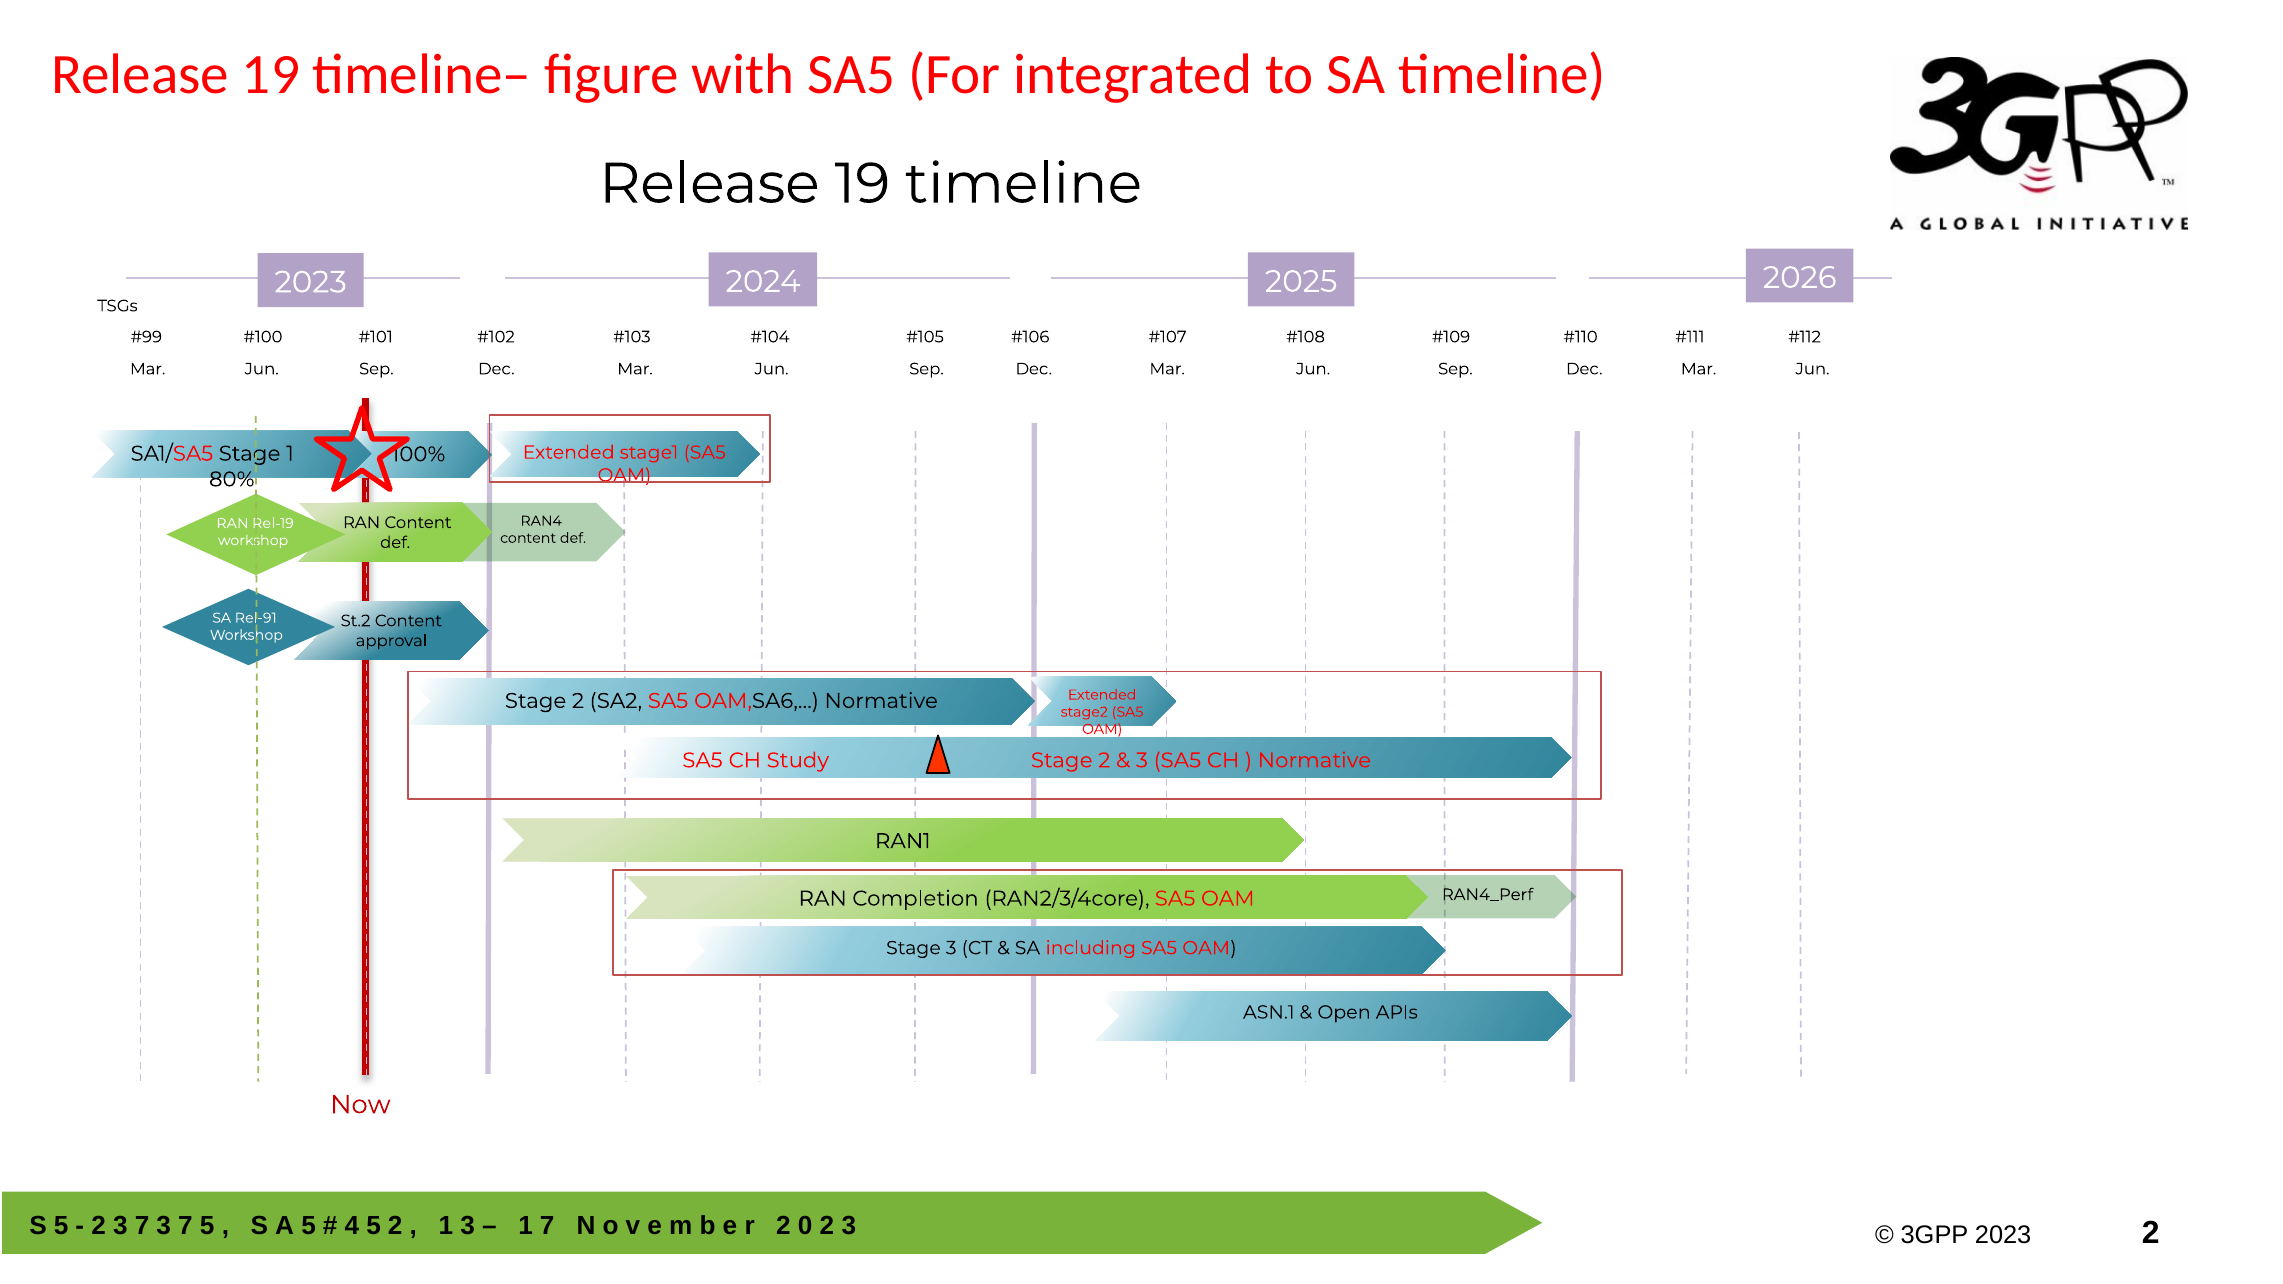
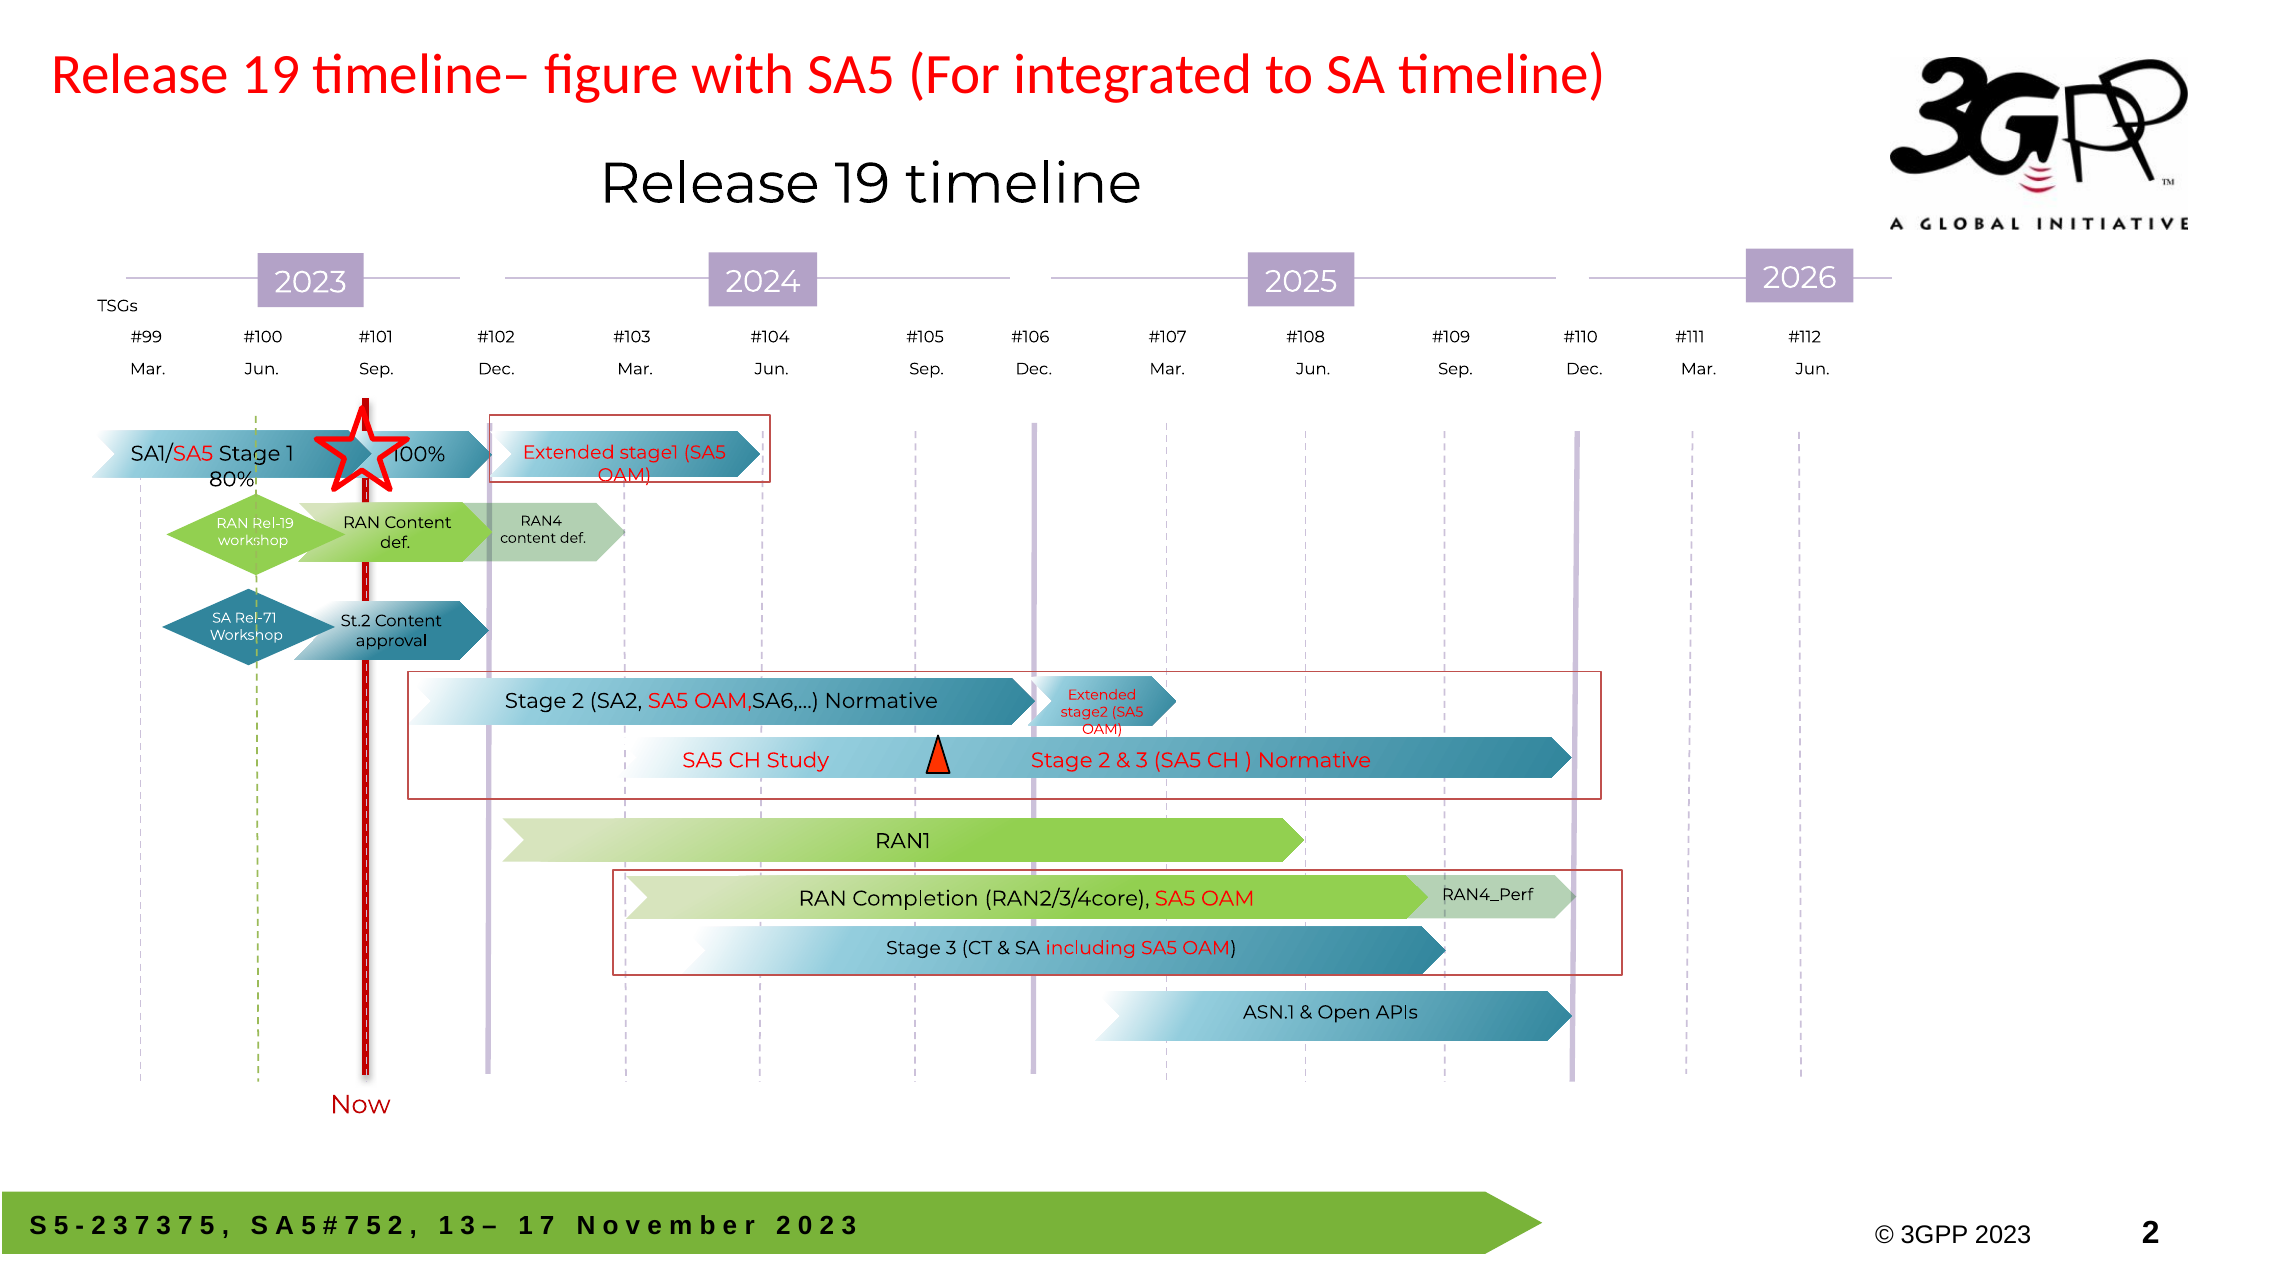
Rel-91: Rel-91 -> Rel-71 (256, 618)
4: 4 -> 7 (352, 1226)
